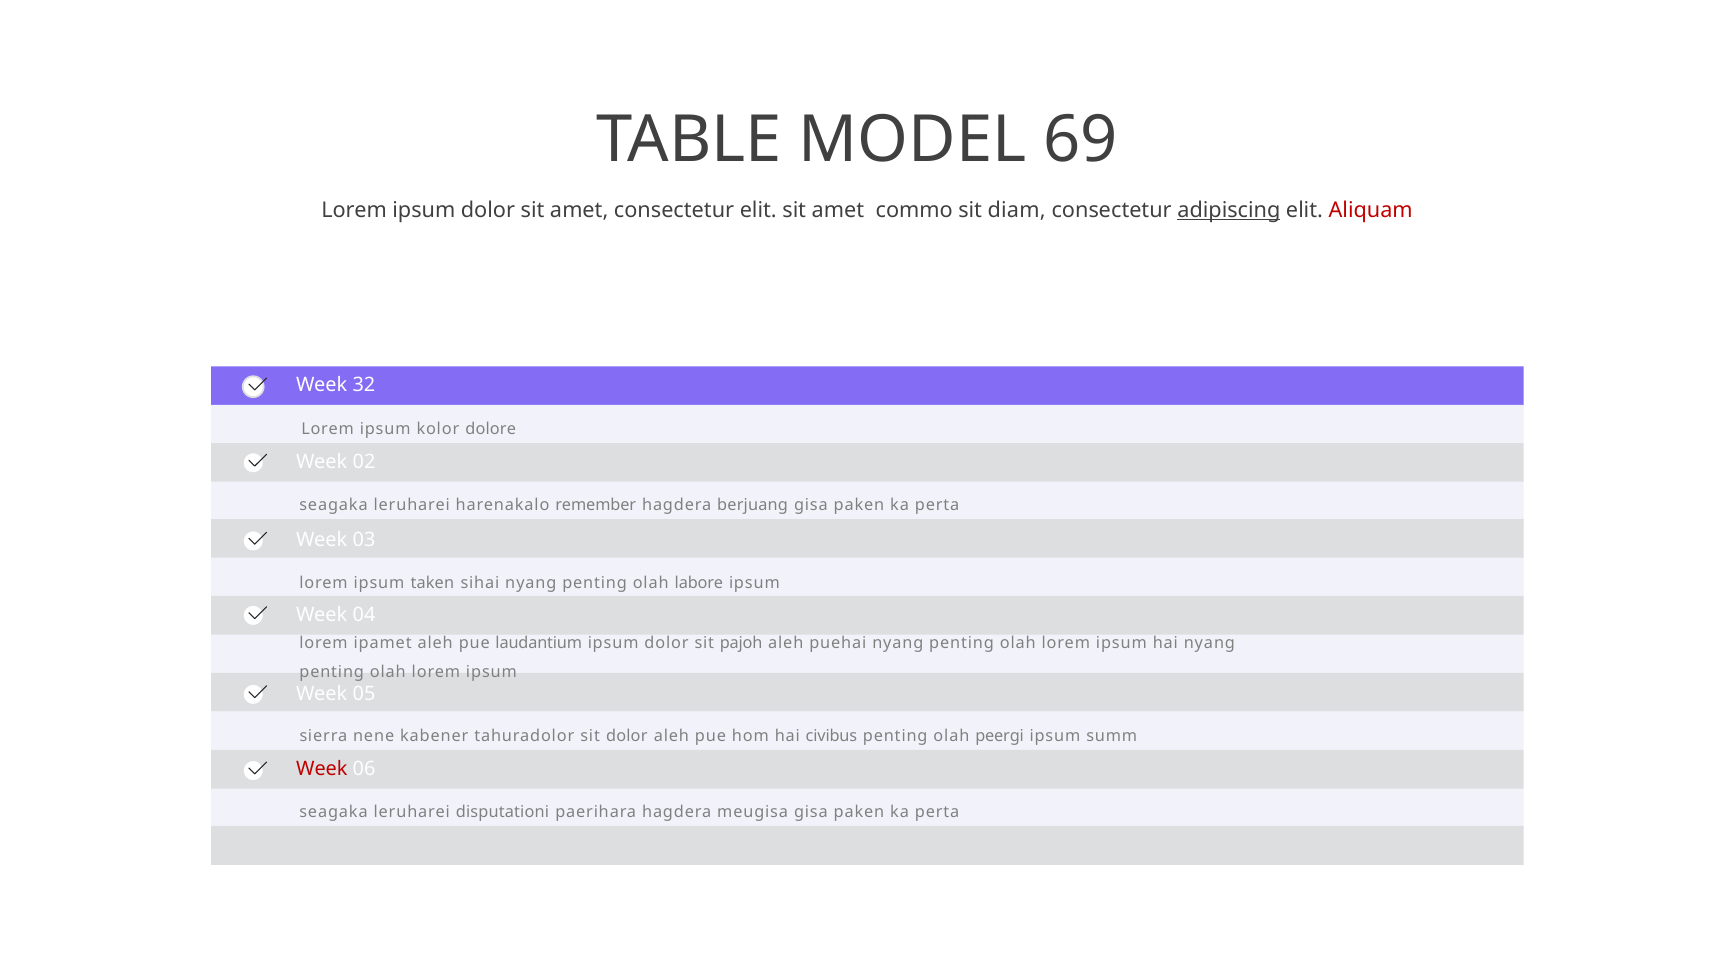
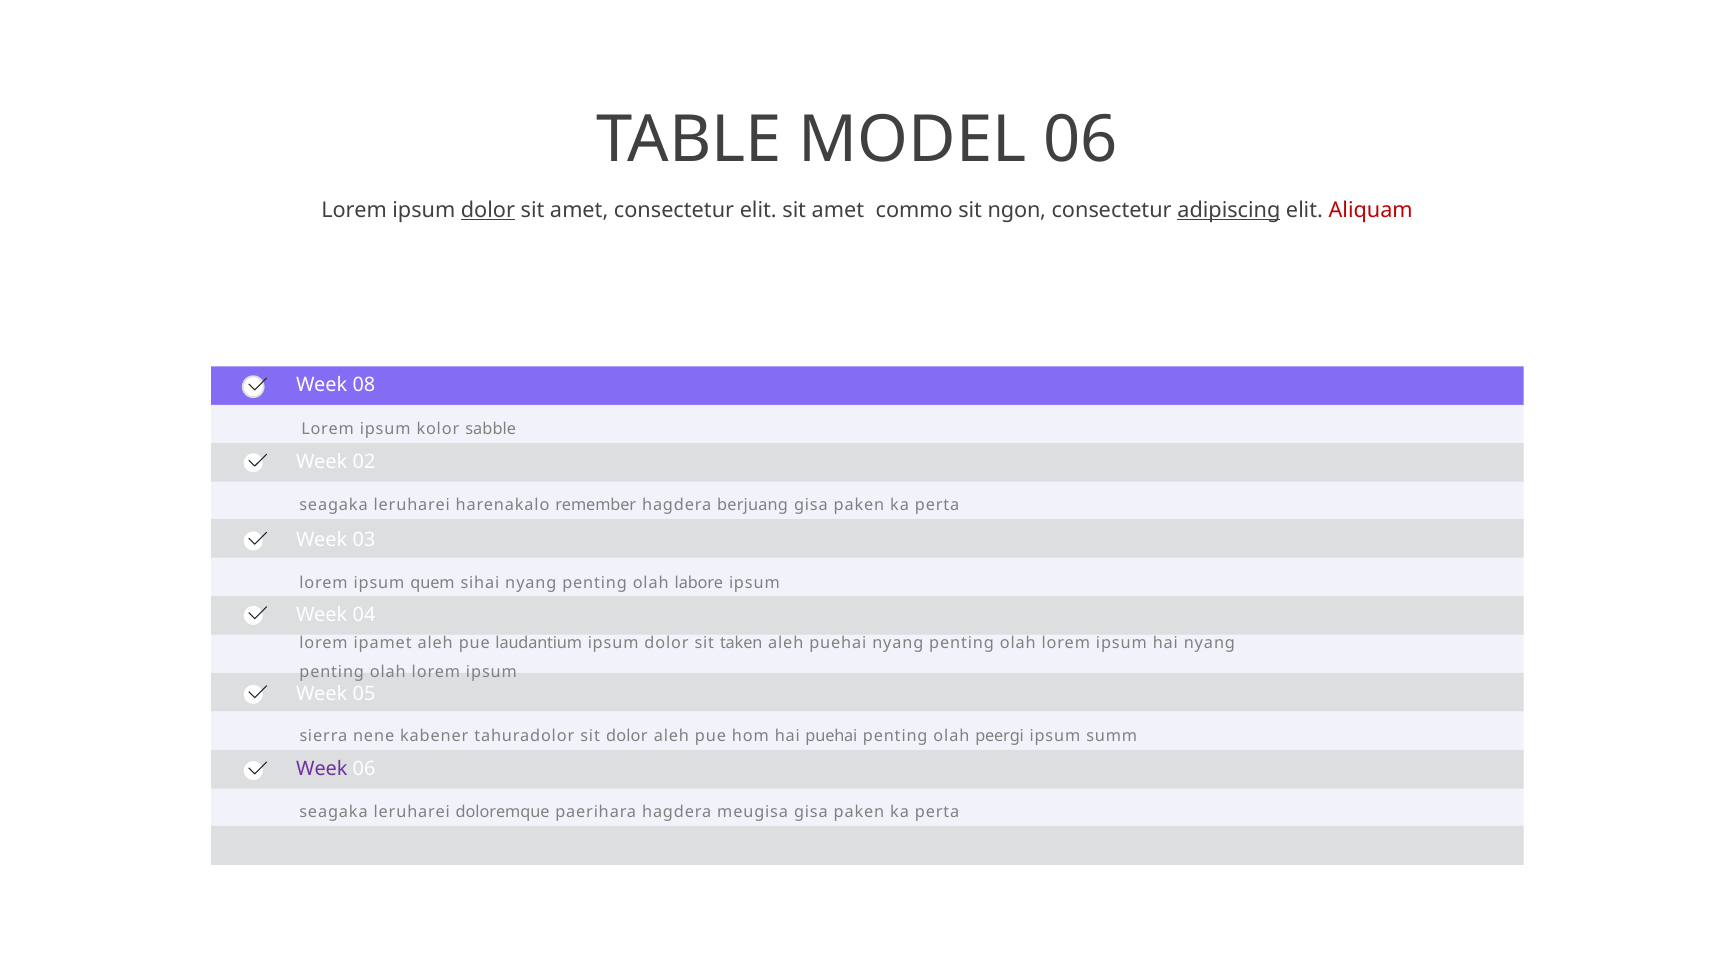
MODEL 69: 69 -> 06 (1080, 140)
dolor underline: none -> present (488, 210)
diam: diam -> ngon (1017, 210)
32: 32 -> 08 (364, 385)
dolore: dolore -> sabble (491, 429)
taken: taken -> quem (432, 583)
pajoh: pajoh -> taken (741, 643)
hai civibus: civibus -> puehai (831, 735)
Week colour: red -> purple (322, 769)
disputationi: disputationi -> doloremque (503, 812)
